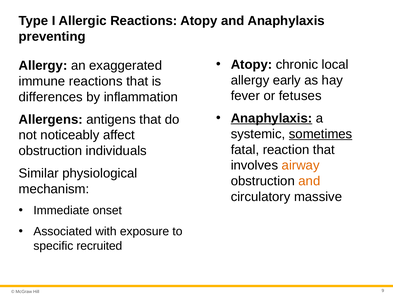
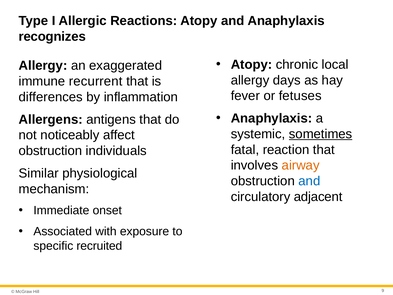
preventing: preventing -> recognizes (52, 36)
early: early -> days (287, 80)
immune reactions: reactions -> recurrent (96, 81)
Anaphylaxis underline: present -> none (272, 118)
and colour: orange -> blue (309, 181)
massive: massive -> adjacent (318, 197)
